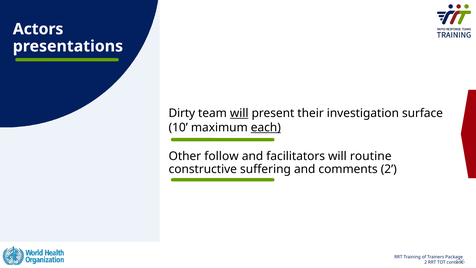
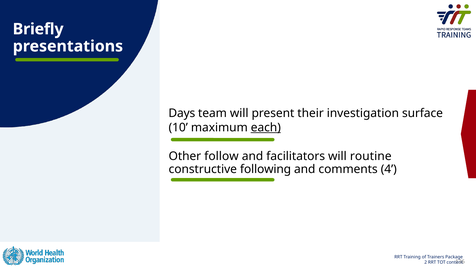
Actors: Actors -> Briefly (38, 29)
Dirty: Dirty -> Days (182, 113)
will underline: present -> none (239, 113)
suffering: suffering -> following (266, 169)
comments 2: 2 -> 4 (389, 169)
